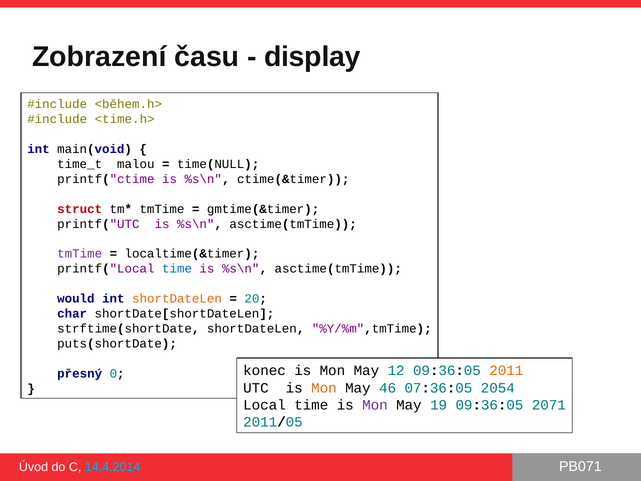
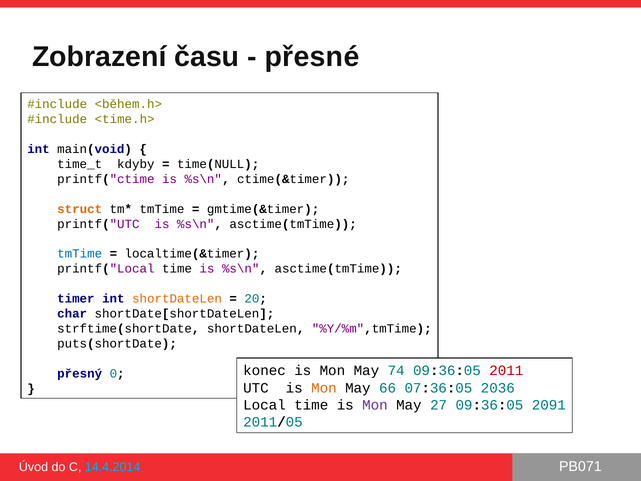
display: display -> přesné (312, 57)
malou: malou -> kdyby (136, 164)
struct colour: red -> orange (80, 209)
tmTime colour: purple -> blue (80, 254)
time colour: blue -> black (177, 269)
would: would -> timer (76, 299)
12: 12 -> 74 (396, 371)
2011 colour: orange -> red (506, 371)
46: 46 -> 66 (388, 388)
2054: 2054 -> 2036 (498, 388)
19: 19 -> 27 (439, 405)
2071: 2071 -> 2091 (549, 405)
